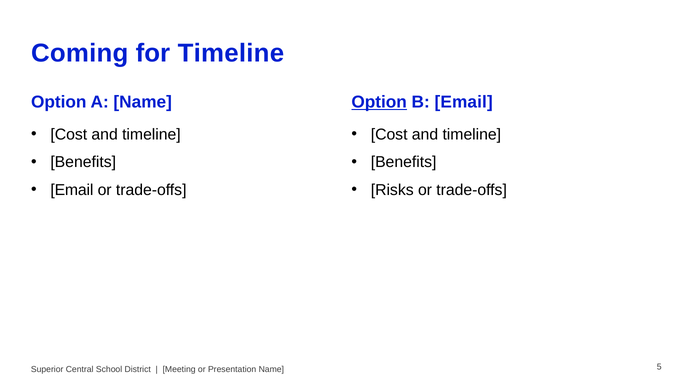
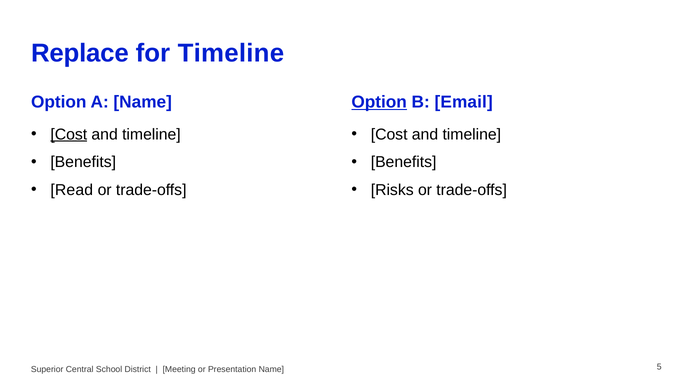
Coming: Coming -> Replace (80, 53)
Cost underline: none -> present (69, 135)
Email: Email -> Read (72, 190)
